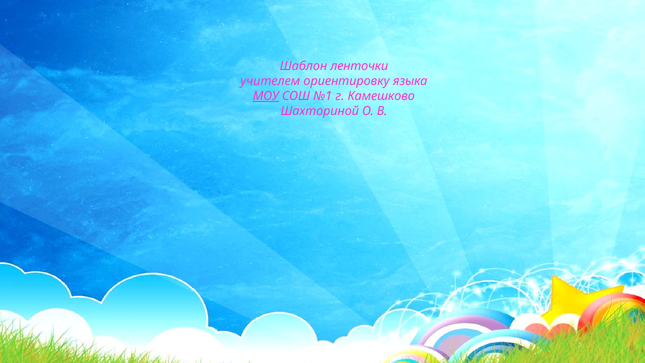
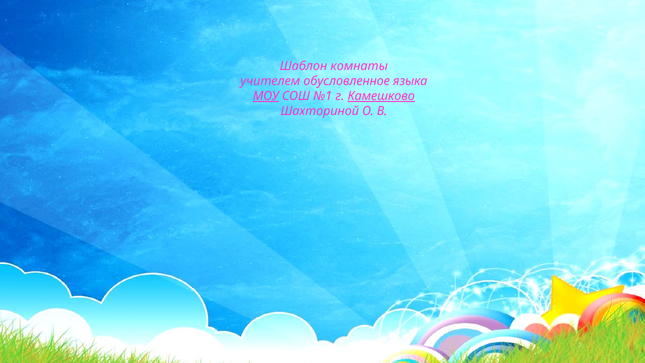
ленточки: ленточки -> комнаты (359, 66)
ориентировку: ориентировку -> обусловленное (347, 81)
Камешково underline: none -> present (381, 96)
